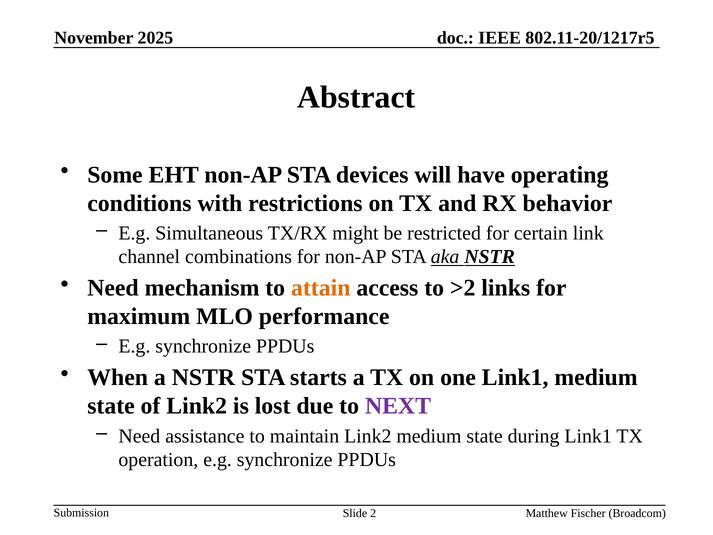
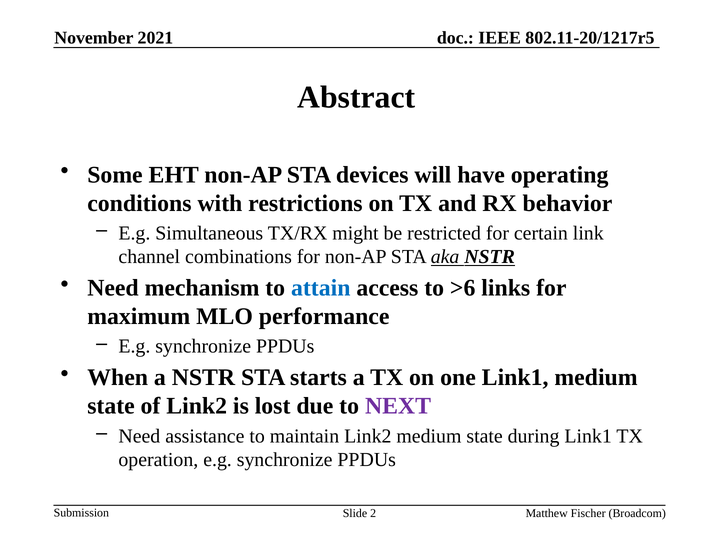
2025: 2025 -> 2021 (155, 38)
attain colour: orange -> blue (321, 288)
>2: >2 -> >6 (463, 288)
